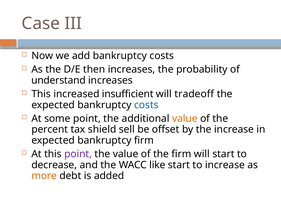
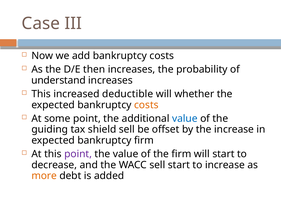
insufficient: insufficient -> deductible (128, 94)
tradeoff: tradeoff -> whether (194, 94)
costs colour: blue -> orange (146, 105)
value colour: orange -> blue (185, 119)
percent: percent -> guiding (50, 130)
WACC like: like -> sell (157, 165)
